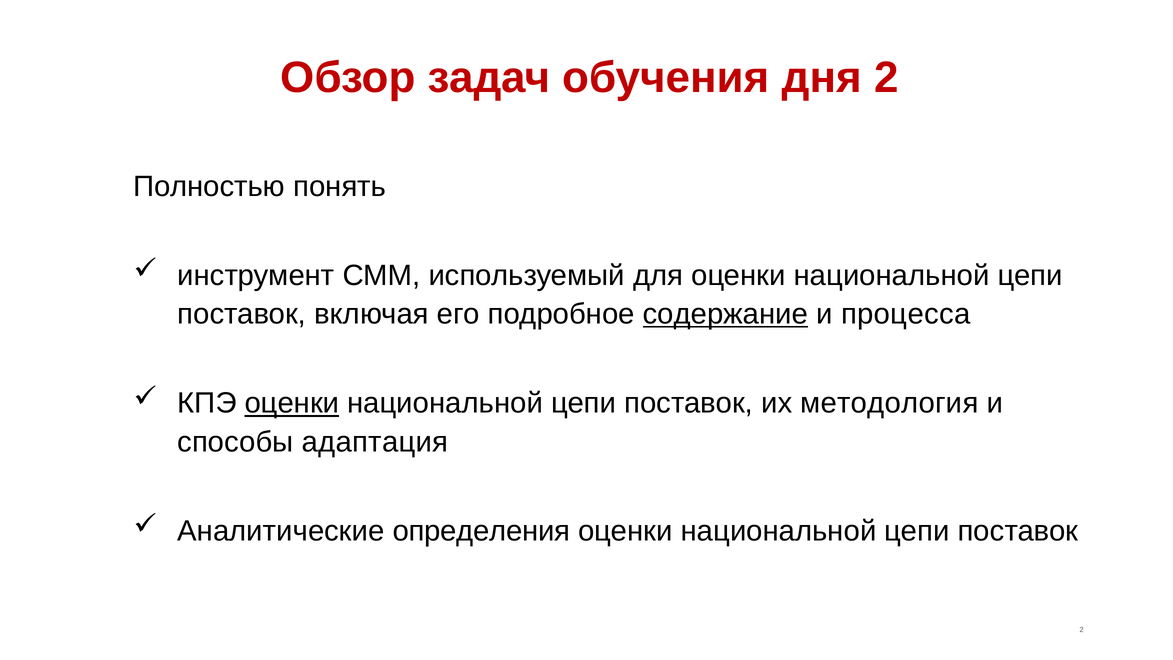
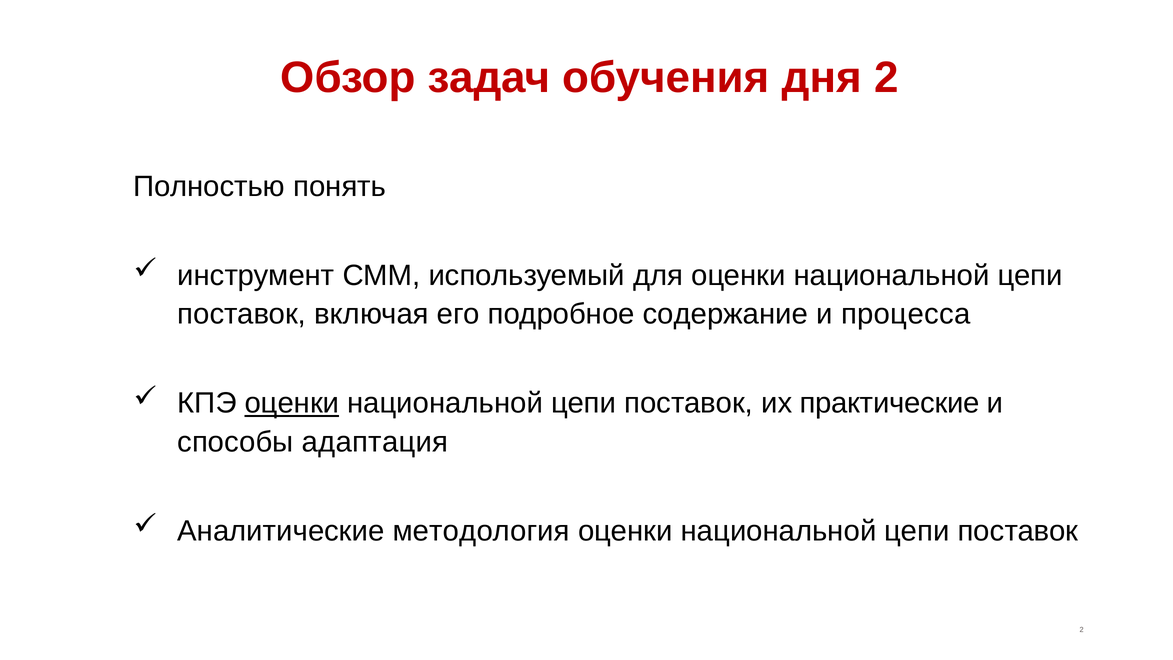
содержание underline: present -> none (725, 314)
методология: методология -> практические (890, 403)
определения: определения -> методология (481, 531)
